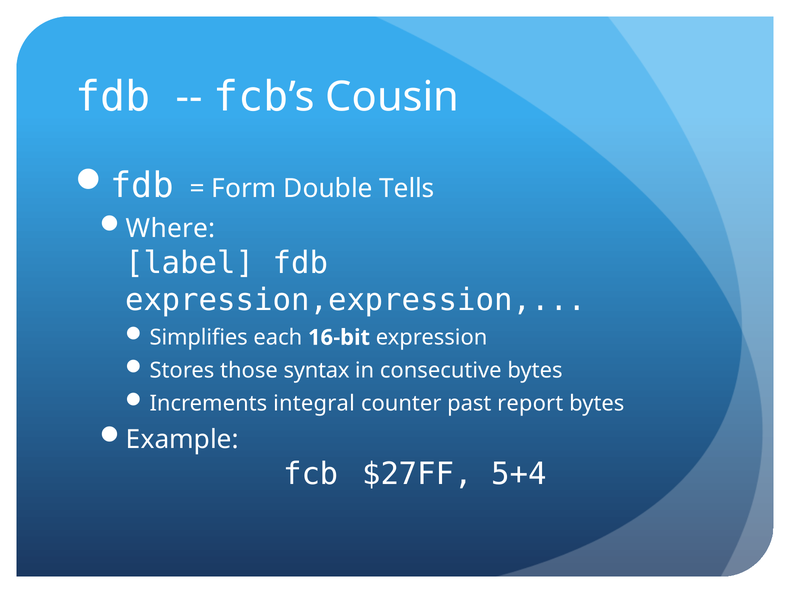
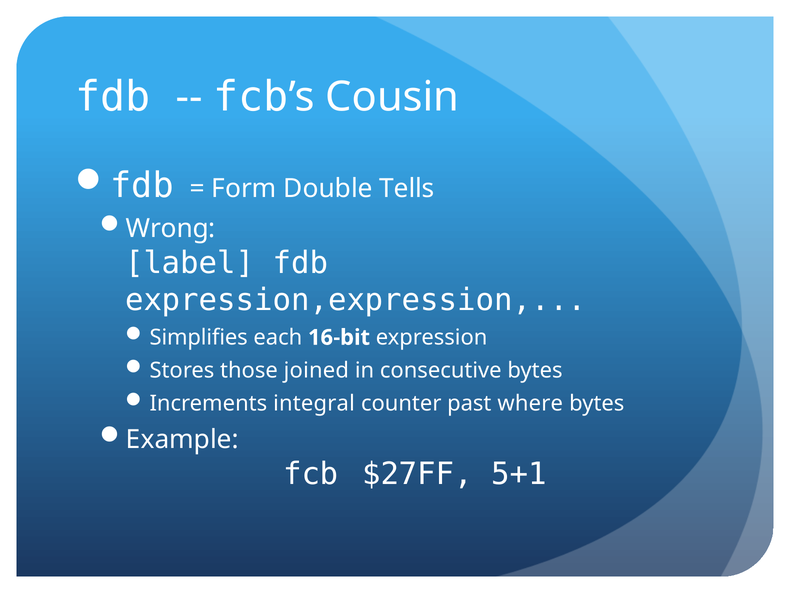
Where: Where -> Wrong (171, 228)
syntax: syntax -> joined (316, 370)
report: report -> where (530, 403)
5+4: 5+4 -> 5+1 (519, 474)
